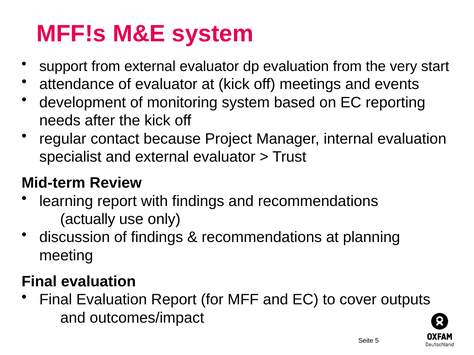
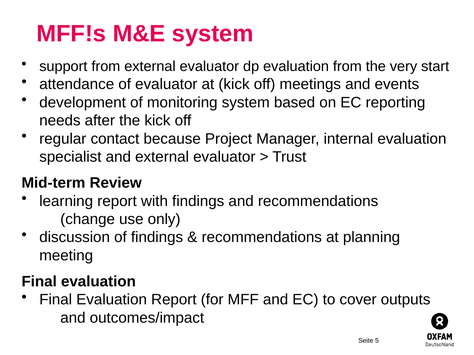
actually: actually -> change (88, 219)
